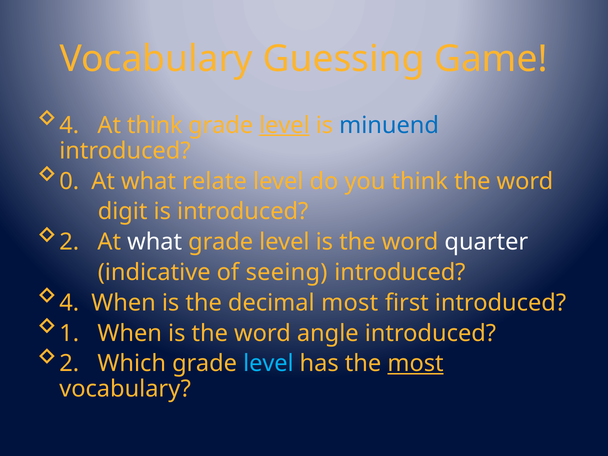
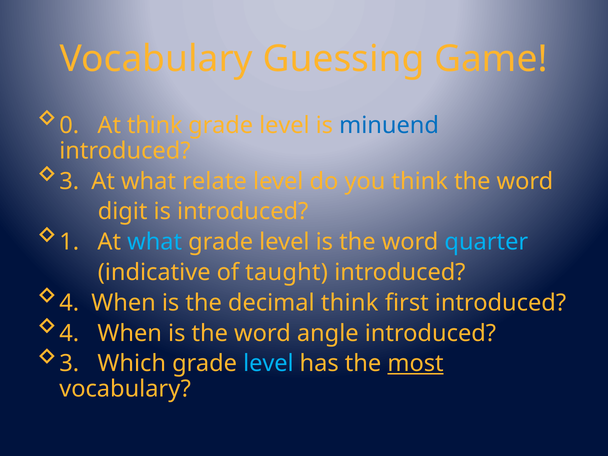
4: 4 -> 0 (69, 125)
level underline: present -> none (284, 125)
0: 0 -> 3 (69, 181)
2: 2 -> 1 (69, 242)
what colour: white -> light blue (155, 242)
quarter colour: white -> light blue (486, 242)
seeing: seeing -> taught (287, 272)
decimal most: most -> think (350, 303)
1: 1 -> 4 (69, 333)
2: 2 -> 3 (69, 364)
